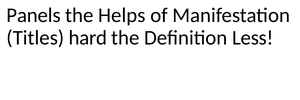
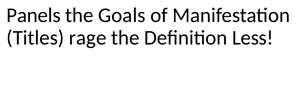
Helps: Helps -> Goals (122, 15)
hard: hard -> rage (88, 38)
